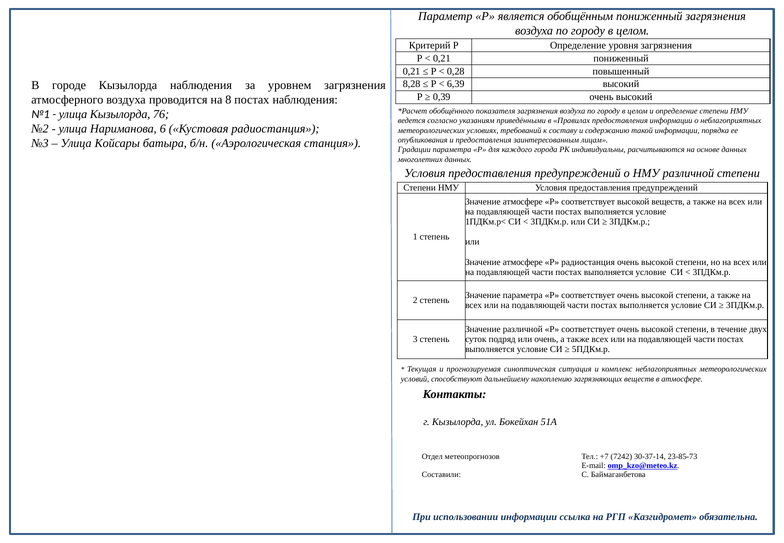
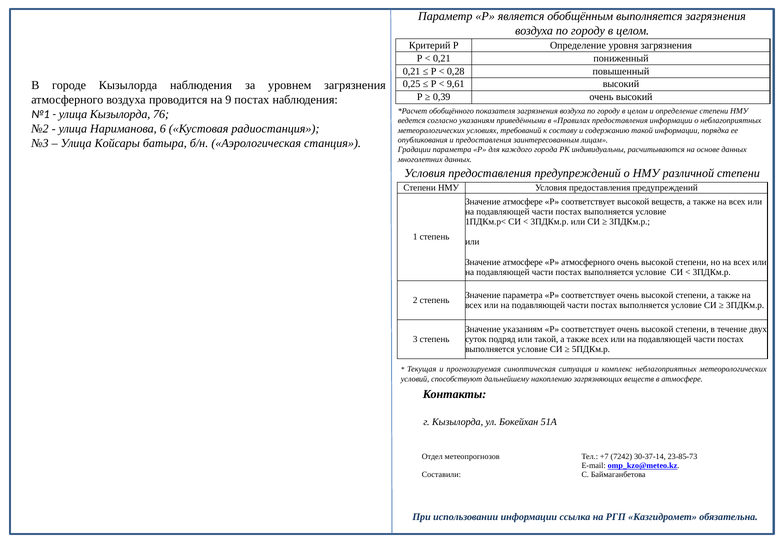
обобщённым пониженный: пониженный -> выполняется (649, 16)
8,28: 8,28 -> 0,25 (412, 84)
6,39: 6,39 -> 9,61 (456, 84)
8: 8 -> 9 (228, 100)
Р радиостанция: радиостанция -> атмосферного (588, 262)
Значение различной: различной -> указаниям (523, 329)
или очень: очень -> такой (546, 339)
